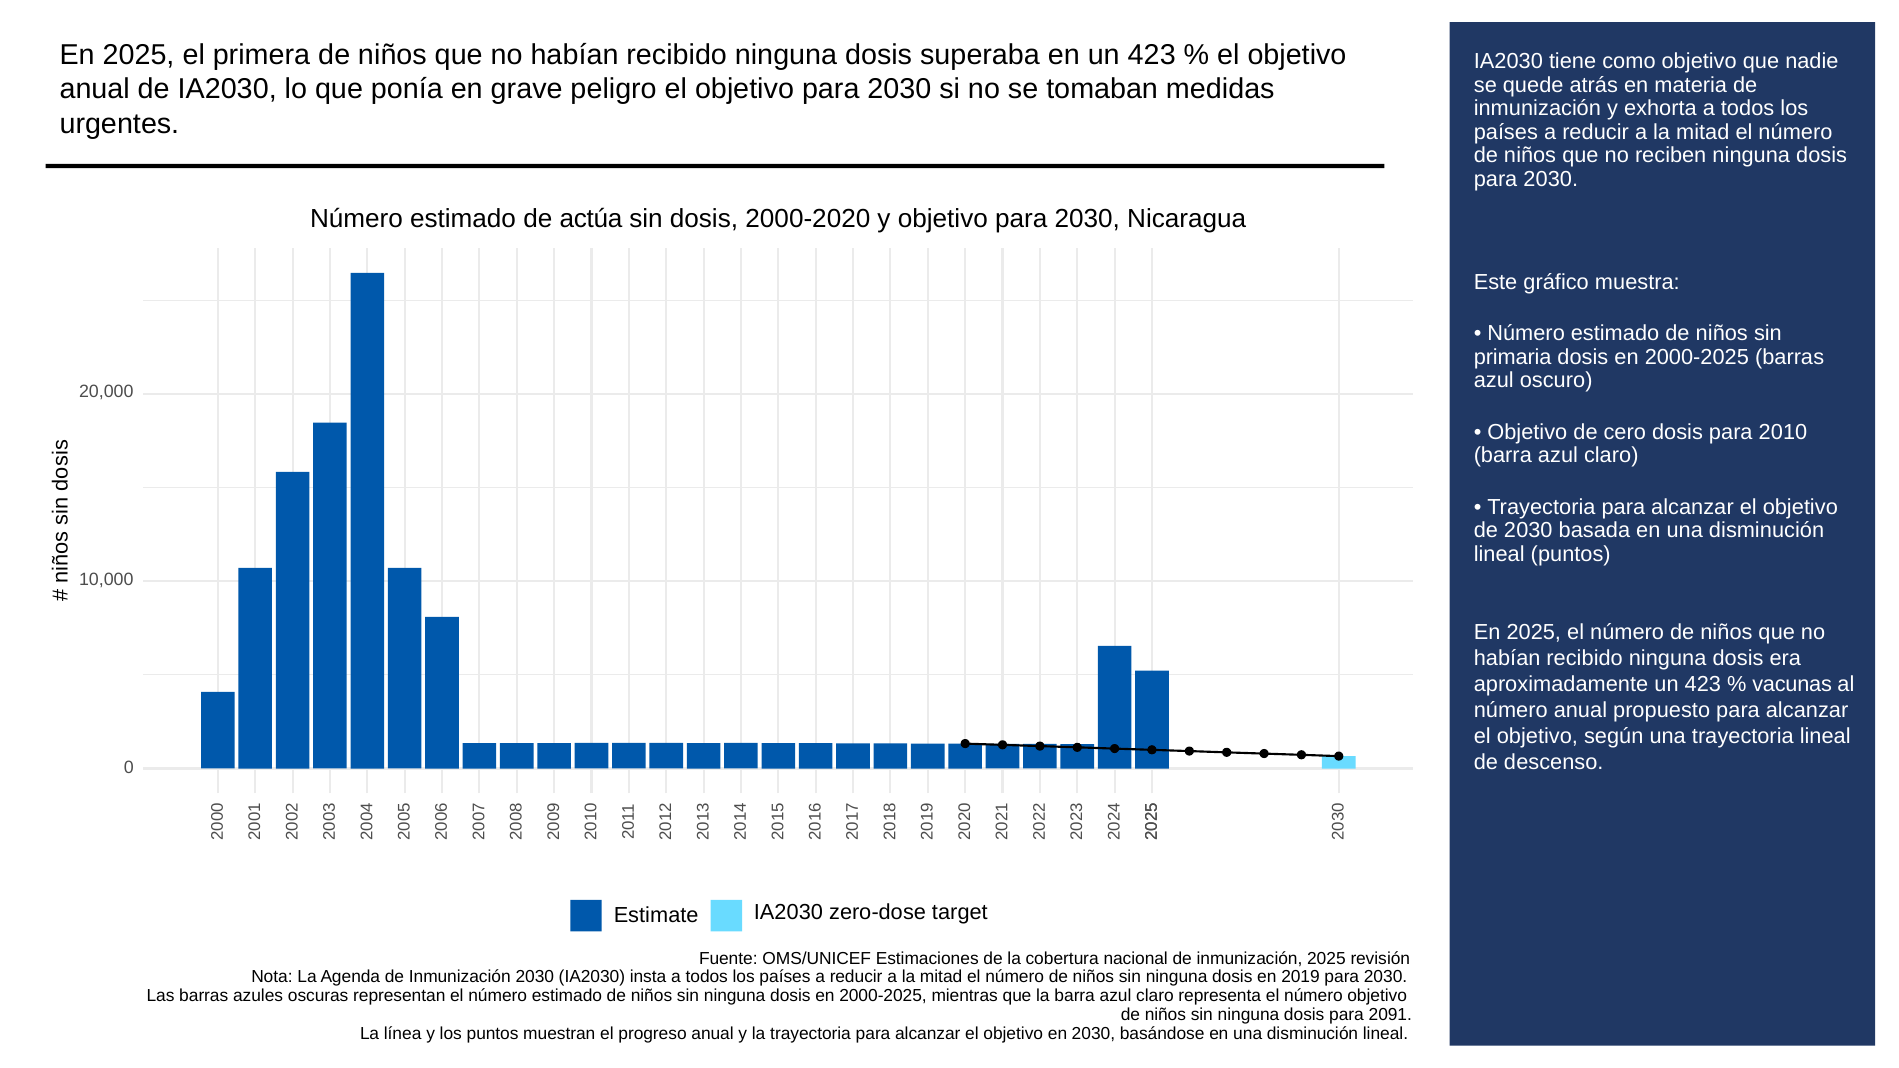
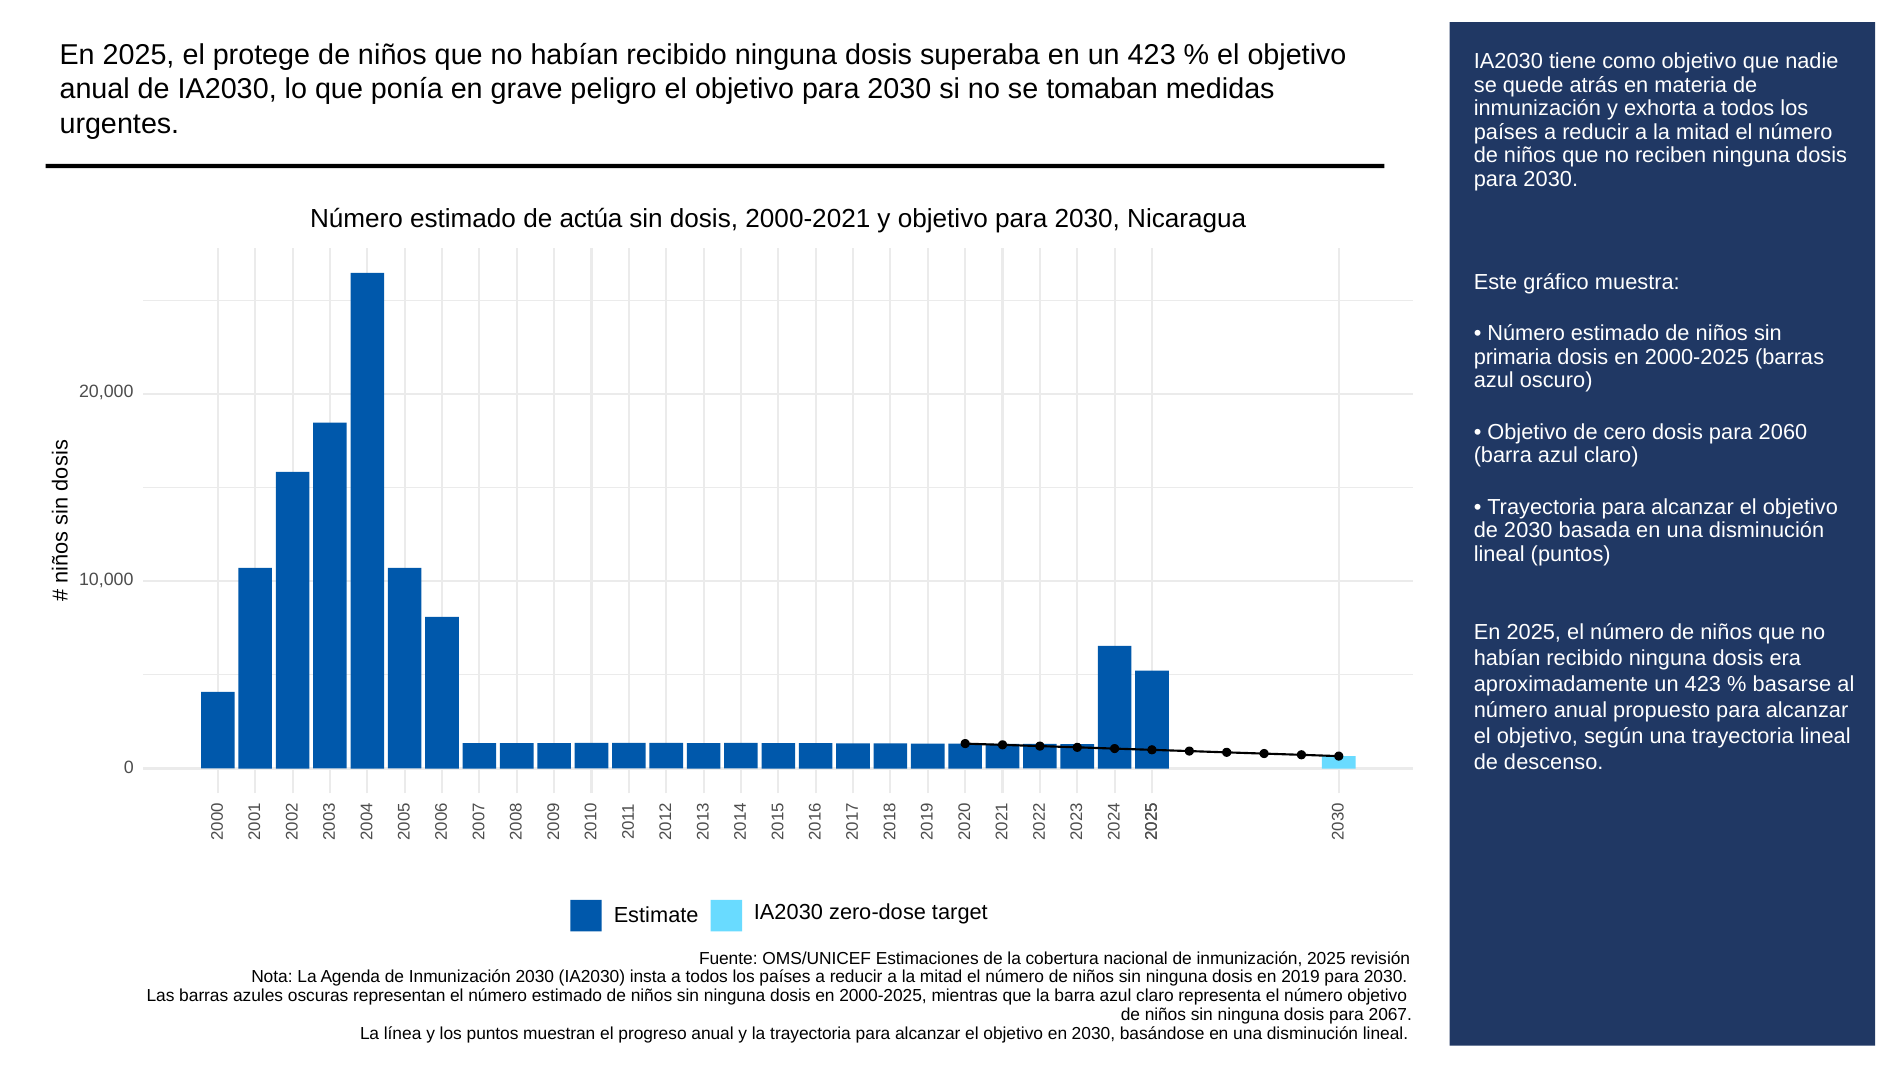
primera: primera -> protege (261, 55)
2000-2020: 2000-2020 -> 2000-2021 (808, 219)
2010: 2010 -> 2060 (1783, 432)
vacunas: vacunas -> basarse (1792, 684)
2091: 2091 -> 2067 (1390, 1015)
